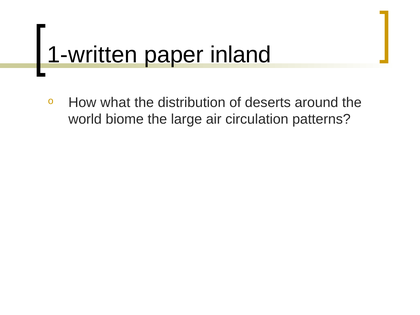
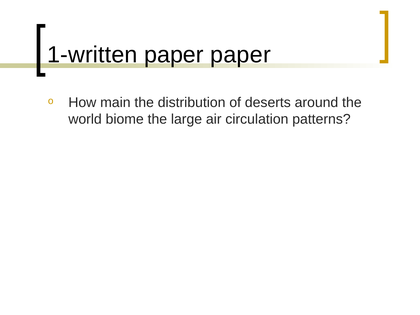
paper inland: inland -> paper (240, 55)
what: what -> main (115, 102)
